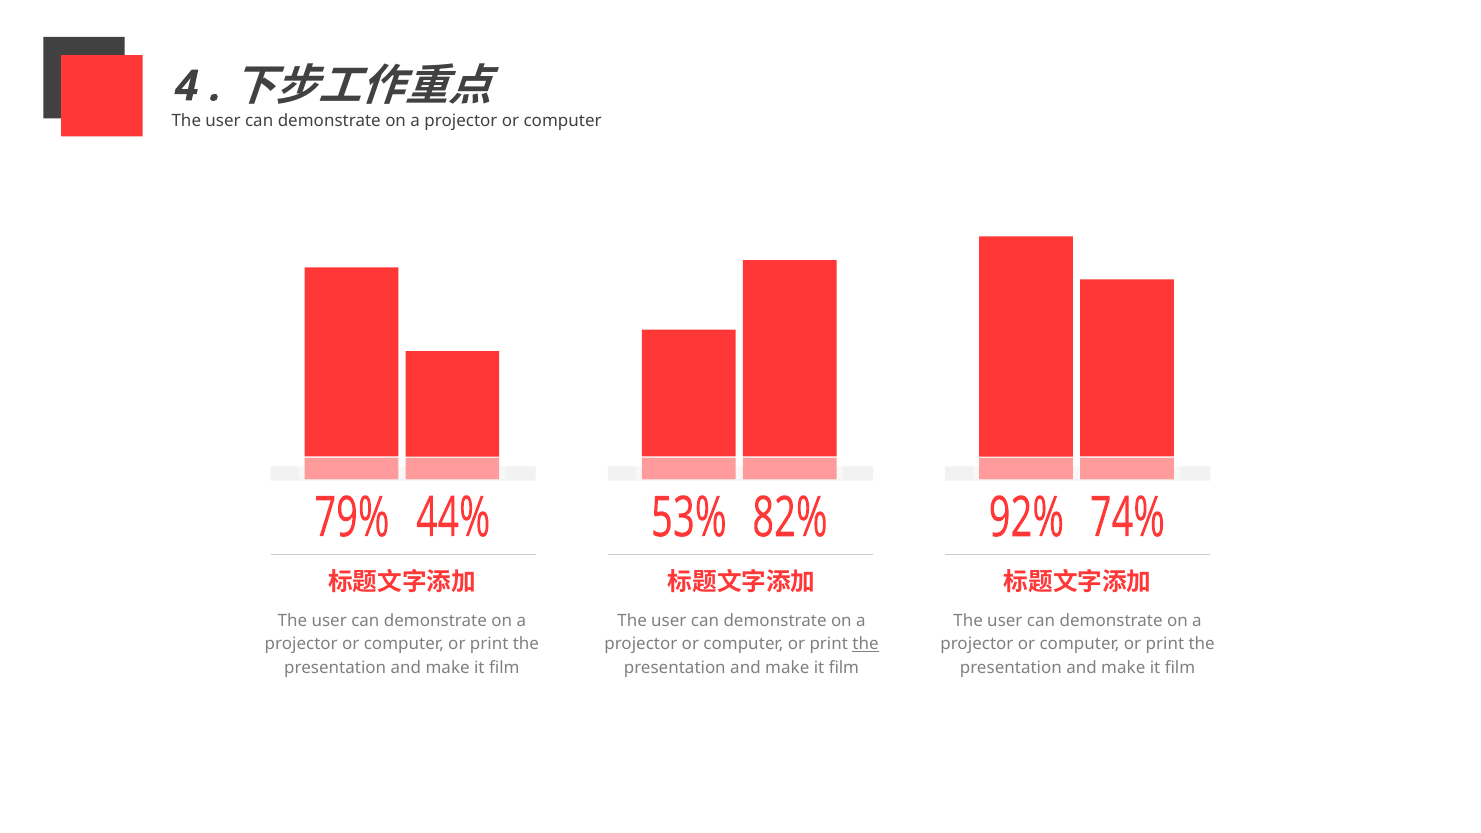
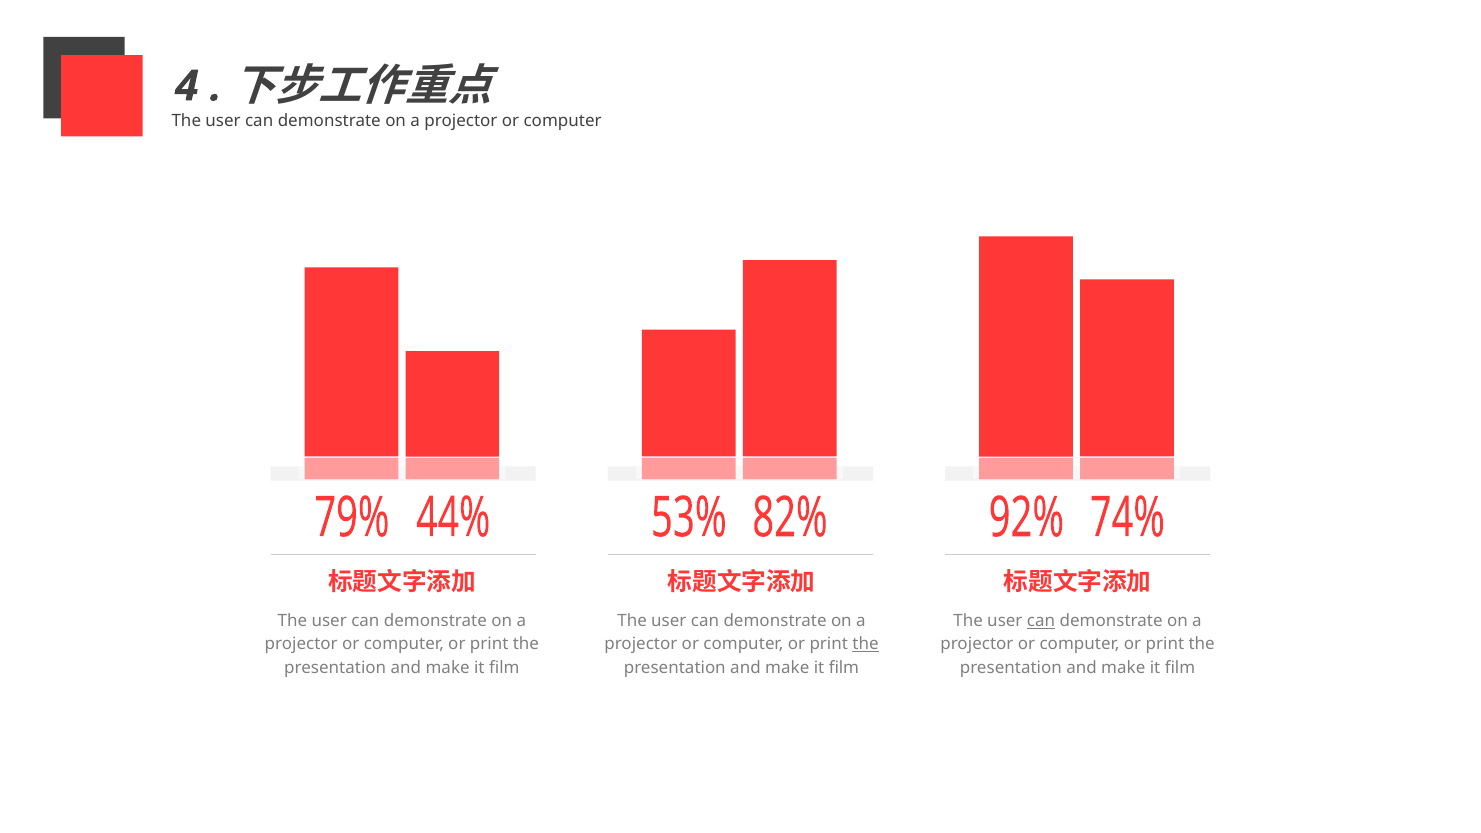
can underline: none -> present (1041, 621)
